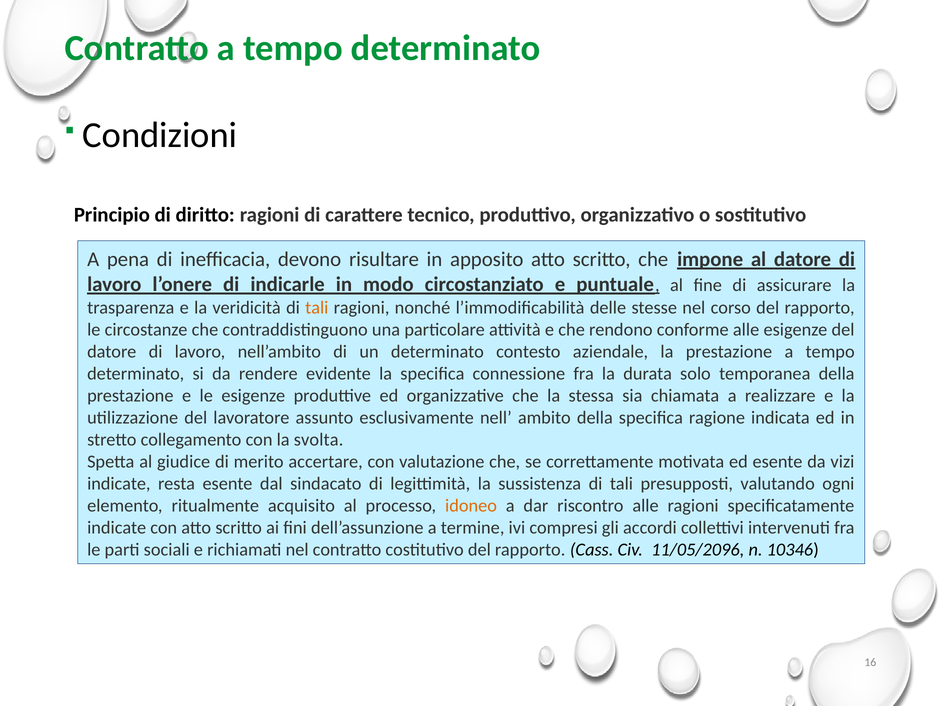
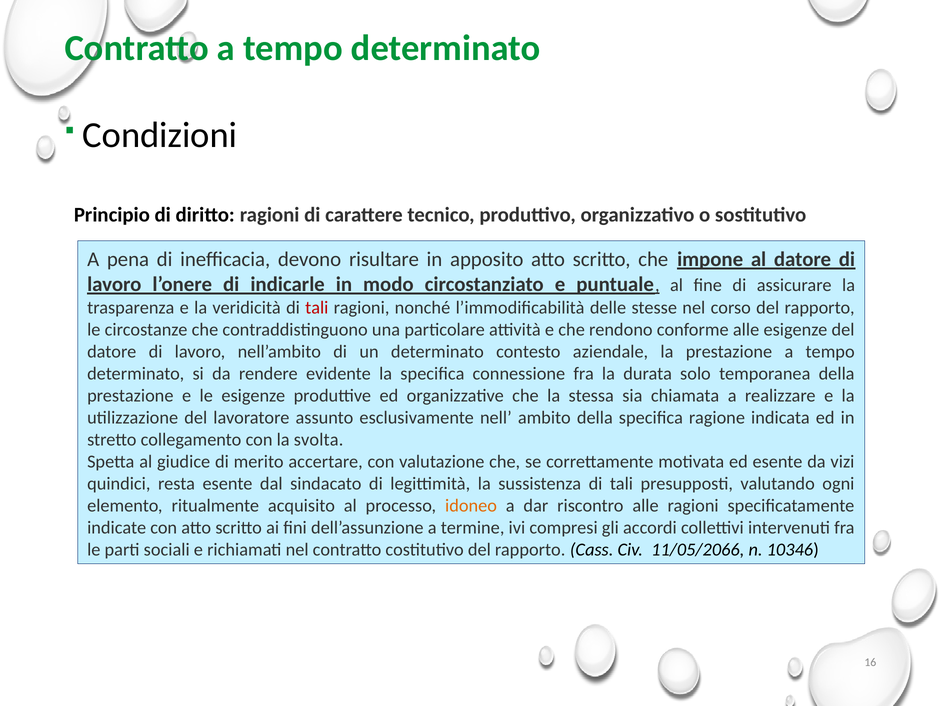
tali colour: orange -> red (317, 308)
indicate: indicate -> quindici (119, 483)
11/05/2096: 11/05/2096 -> 11/05/2066 (698, 549)
